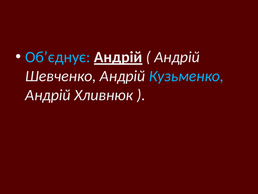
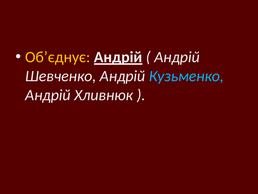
Об’єднує colour: light blue -> yellow (58, 57)
